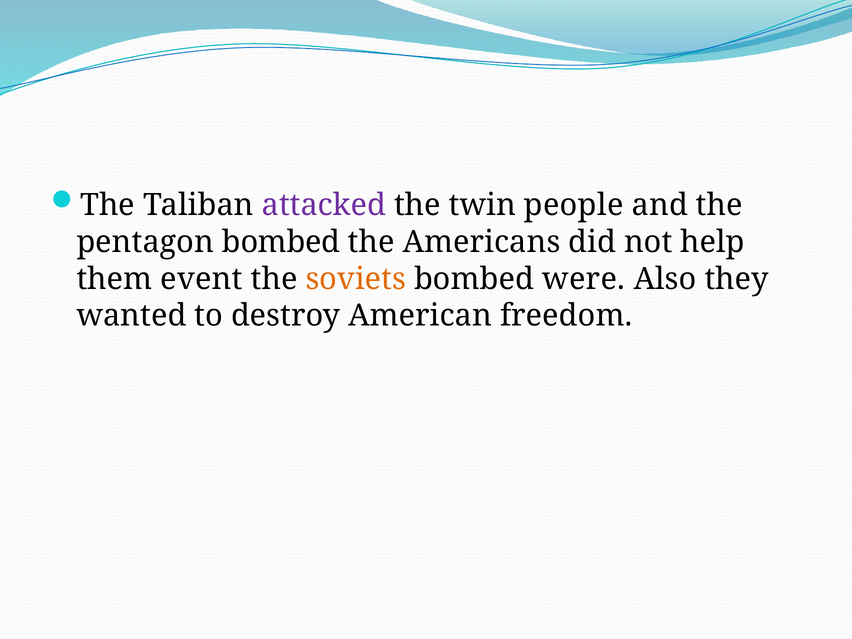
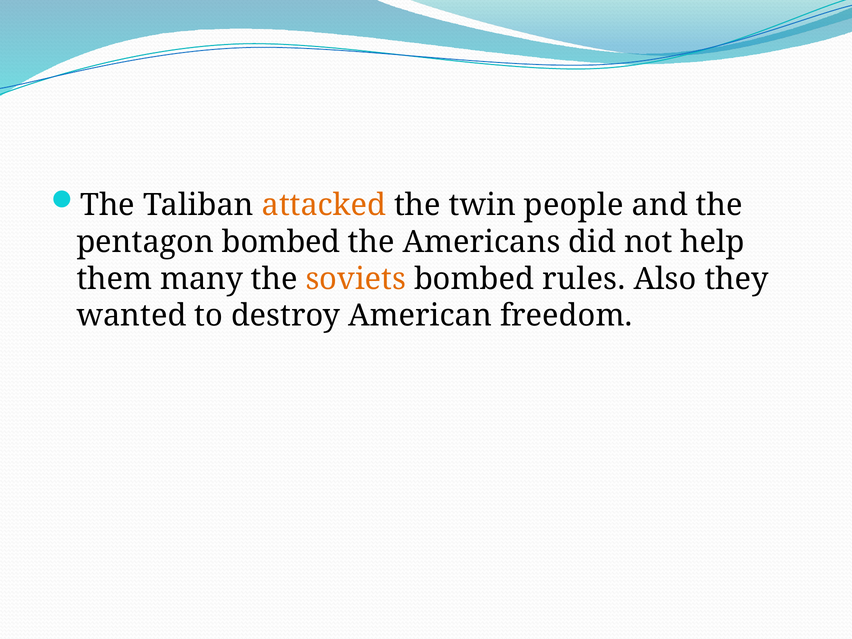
attacked colour: purple -> orange (324, 205)
event: event -> many (202, 279)
were: were -> rules (584, 279)
